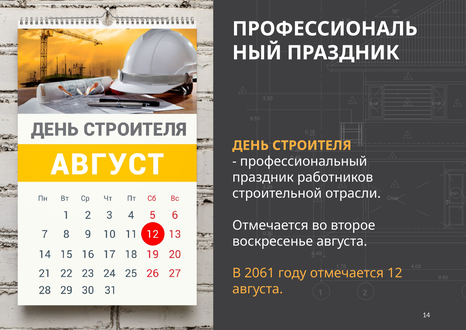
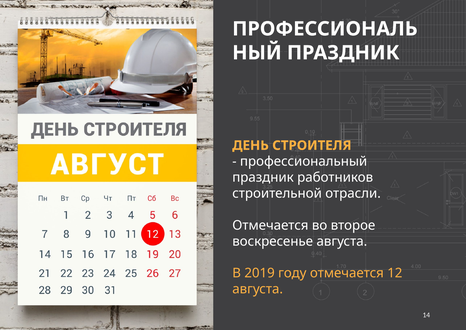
2061: 2061 -> 2019 (260, 273)
